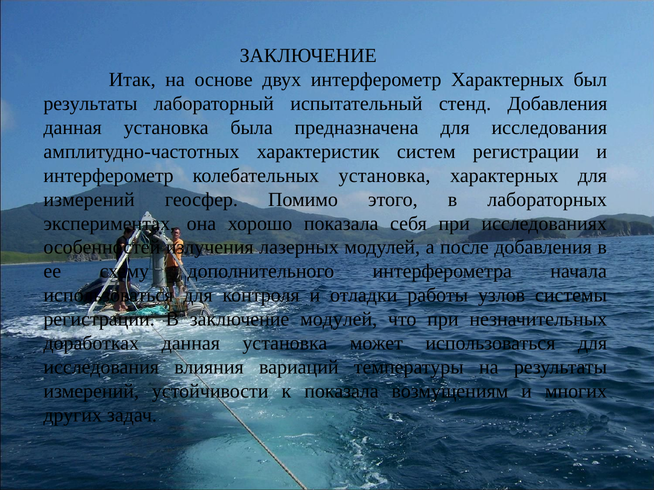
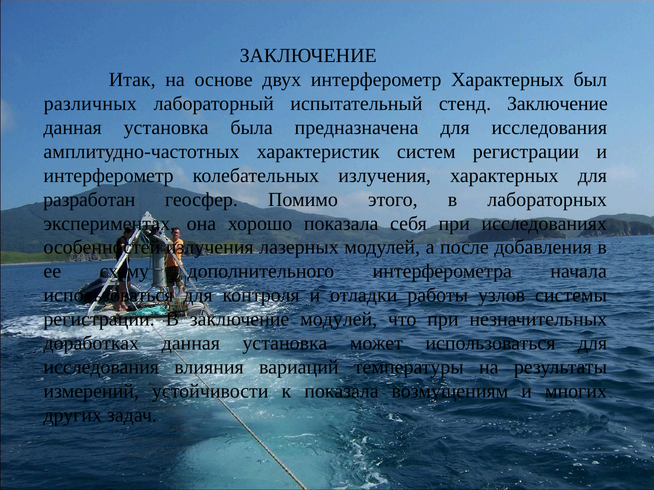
результаты: результаты -> различных (90, 104)
стенд Добавления: Добавления -> Заключение (557, 104)
колебательных установка: установка -> излучения (385, 176)
измерений: измерений -> разработан (89, 200)
